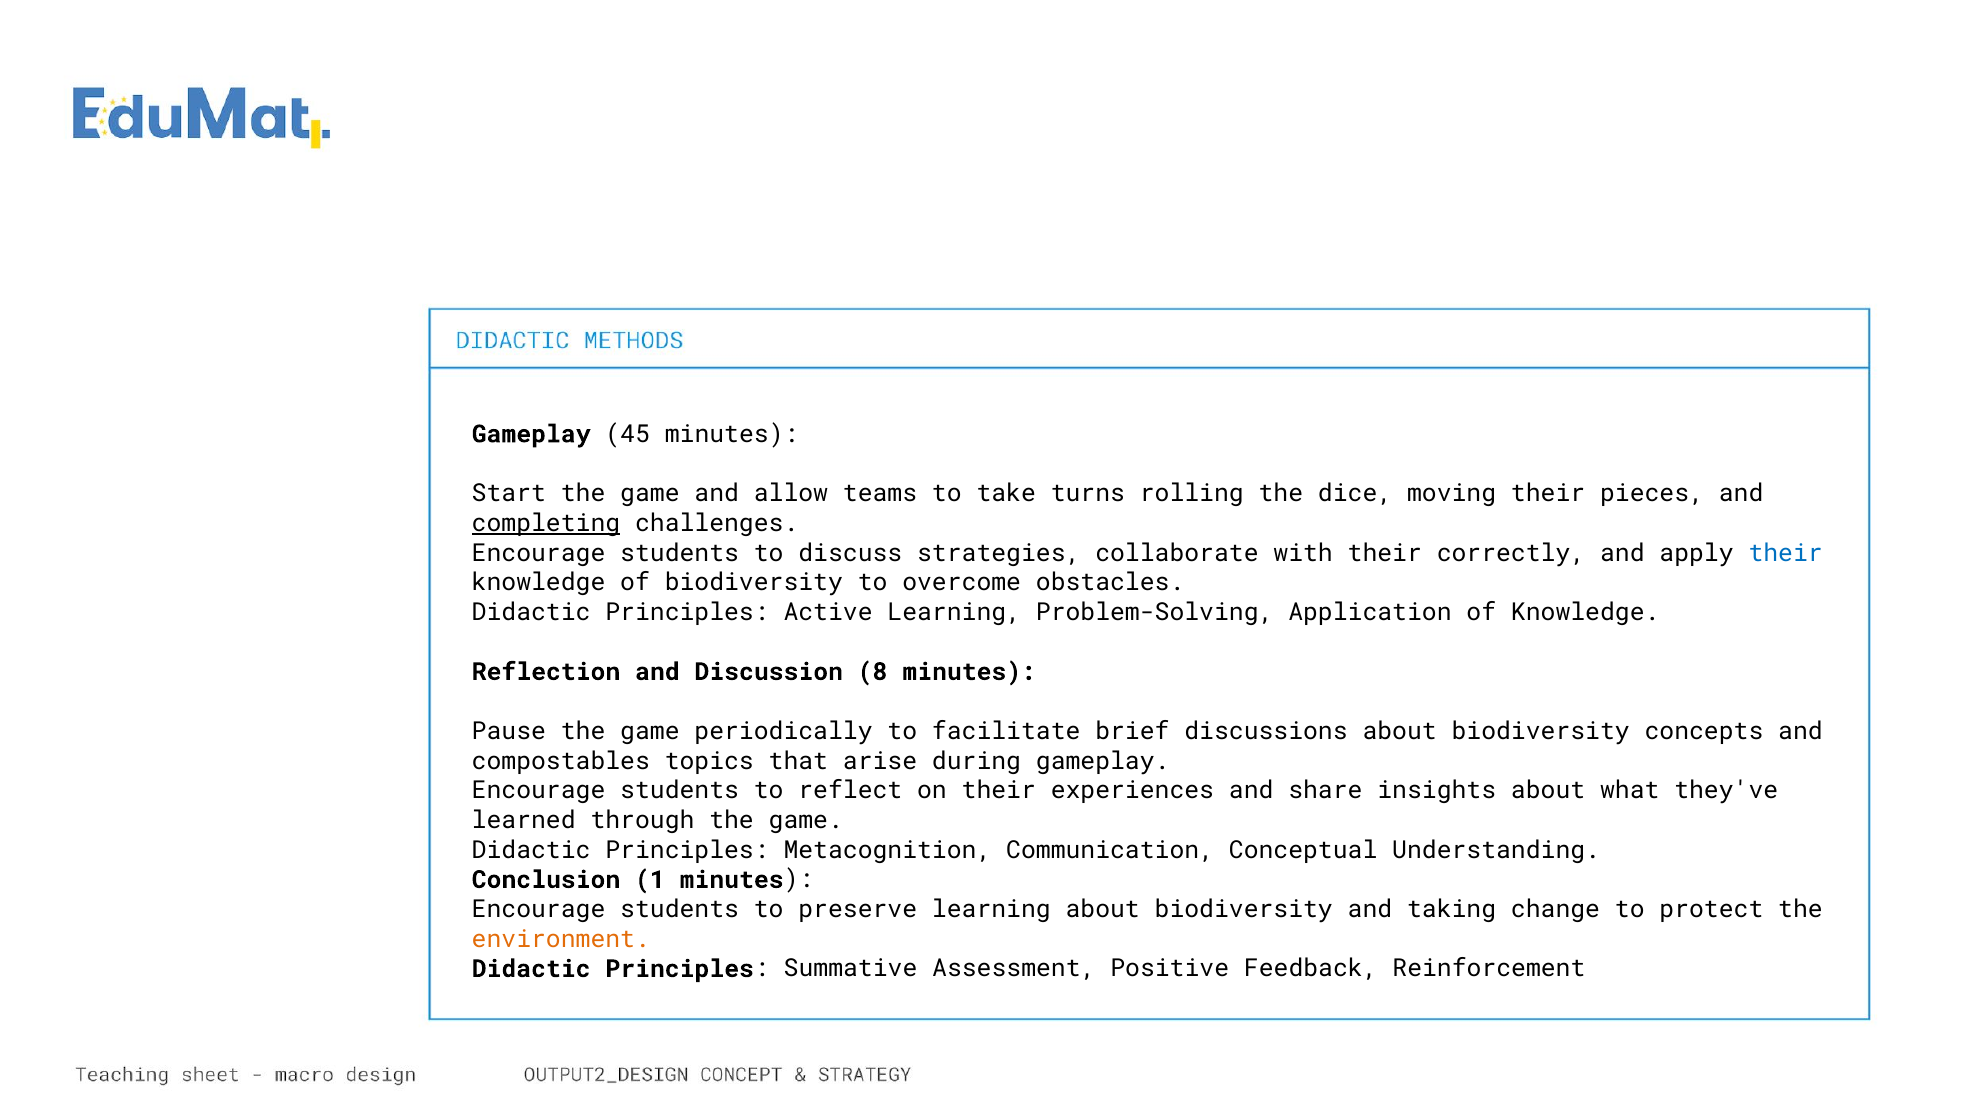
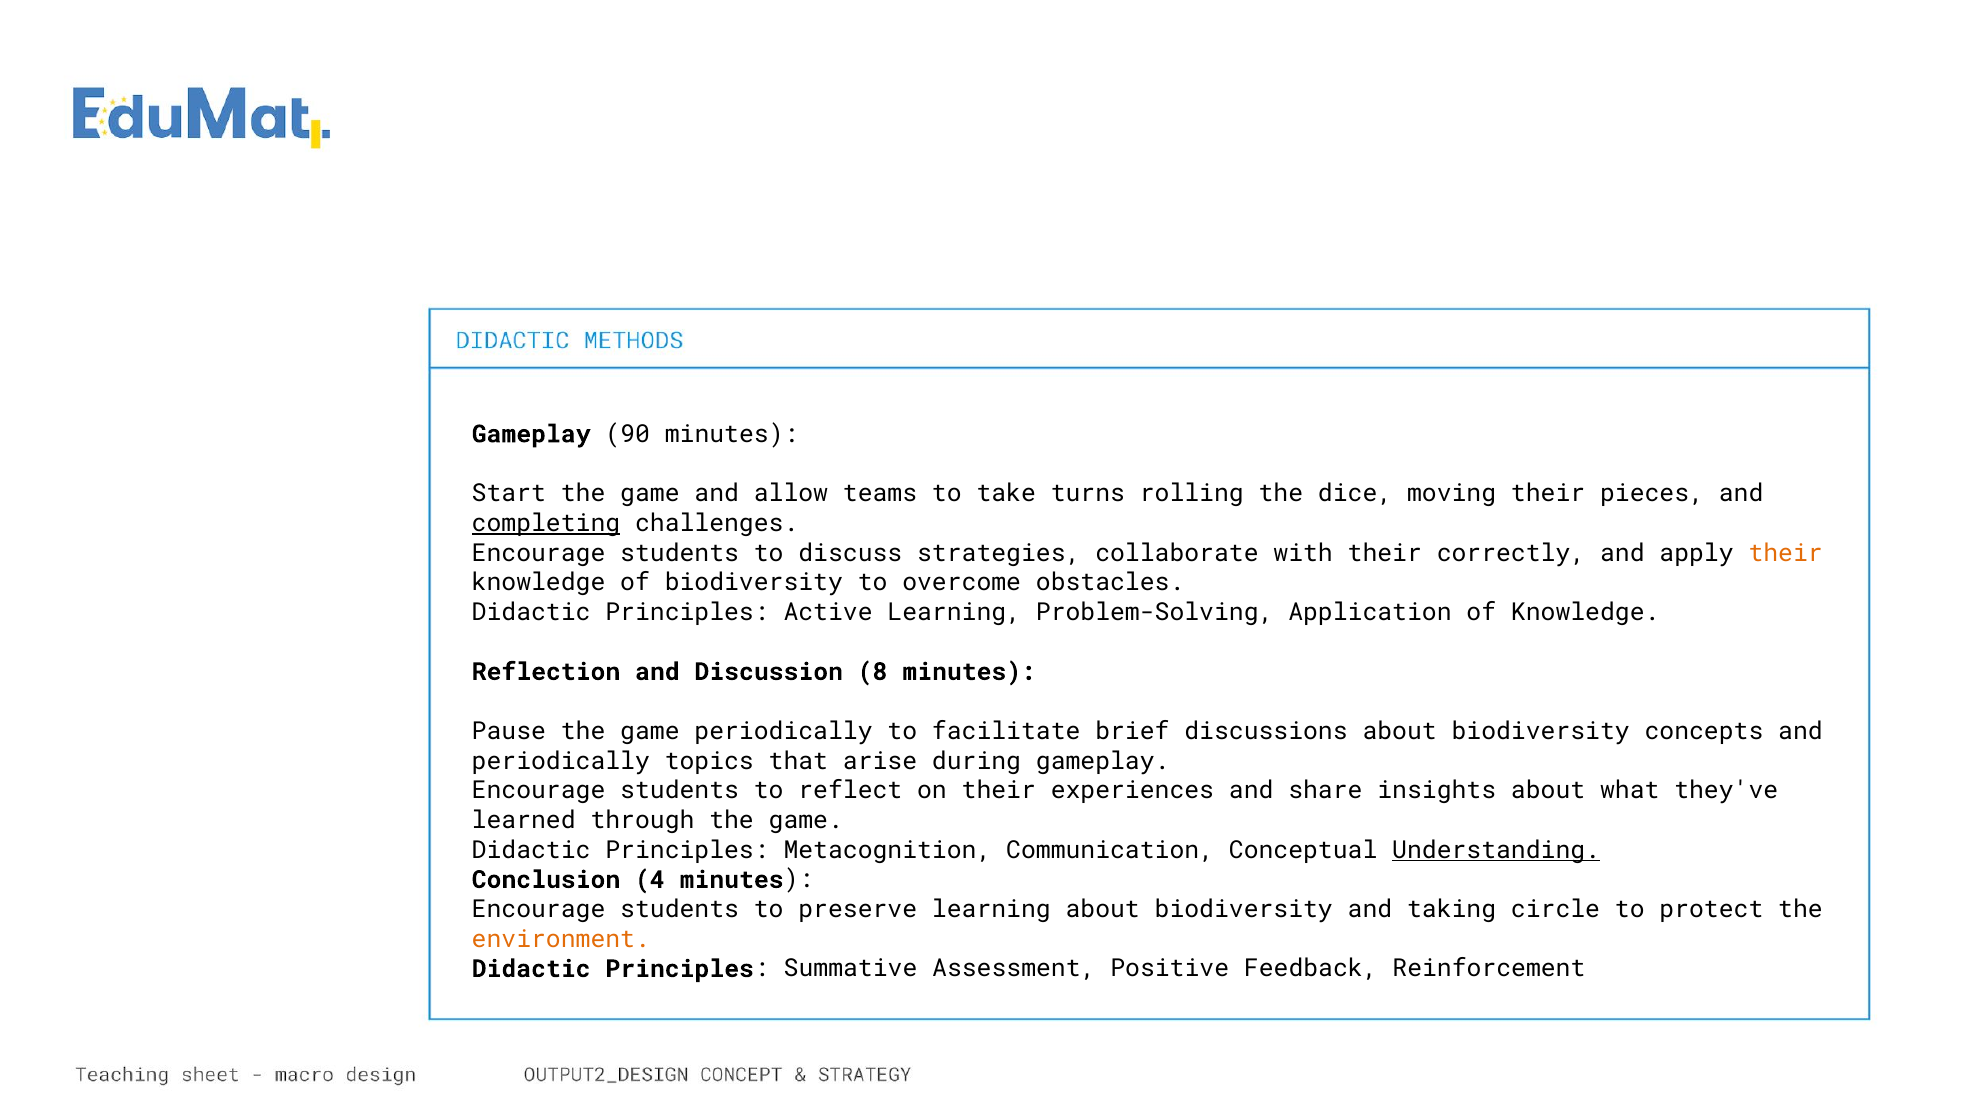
45: 45 -> 90 (628, 434)
their colour: blue -> orange (1786, 553)
compostables: compostables -> periodically (561, 761)
Understanding underline: none -> present (1496, 850)
1: 1 -> 4 (650, 880)
change: change -> circle (1556, 910)
